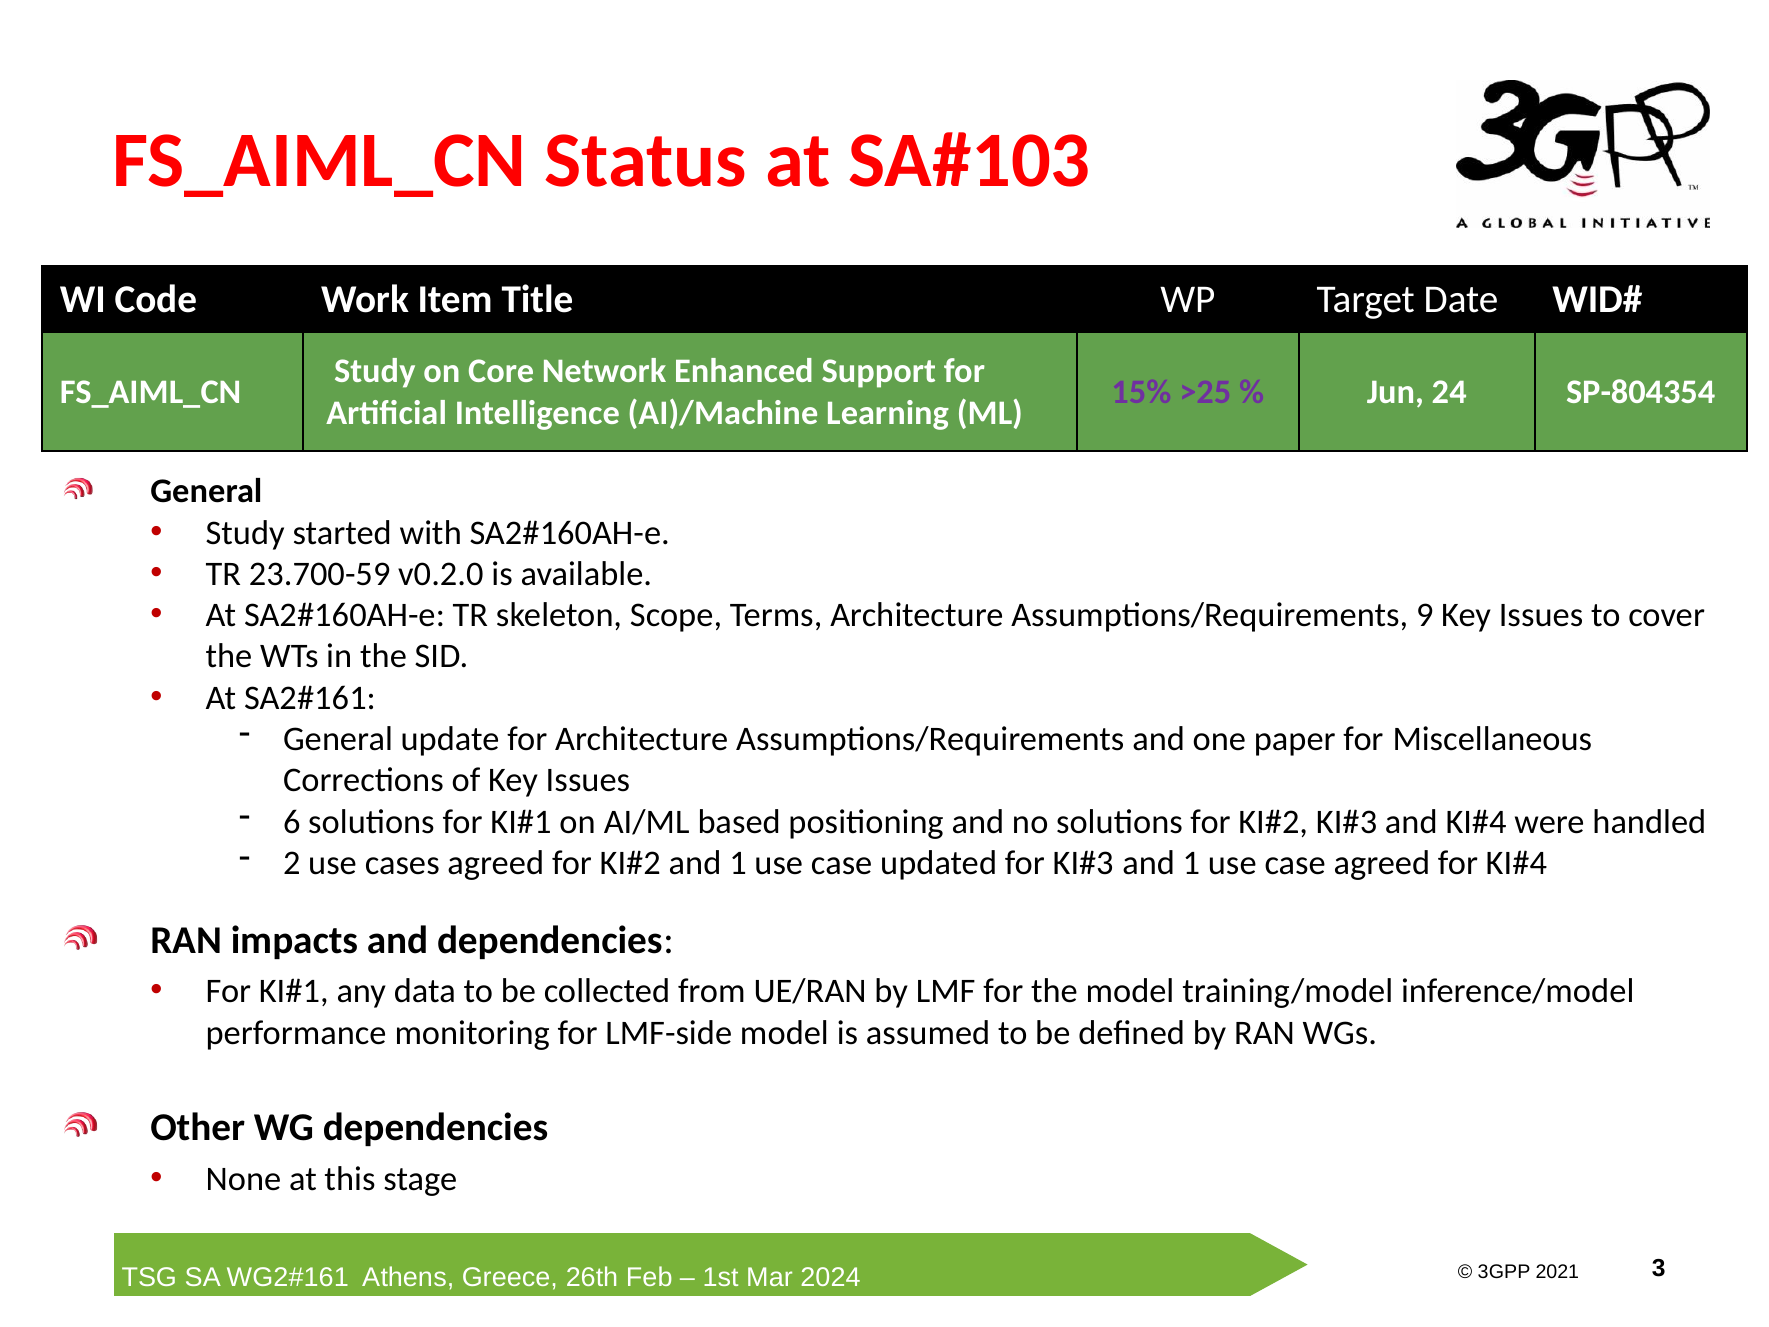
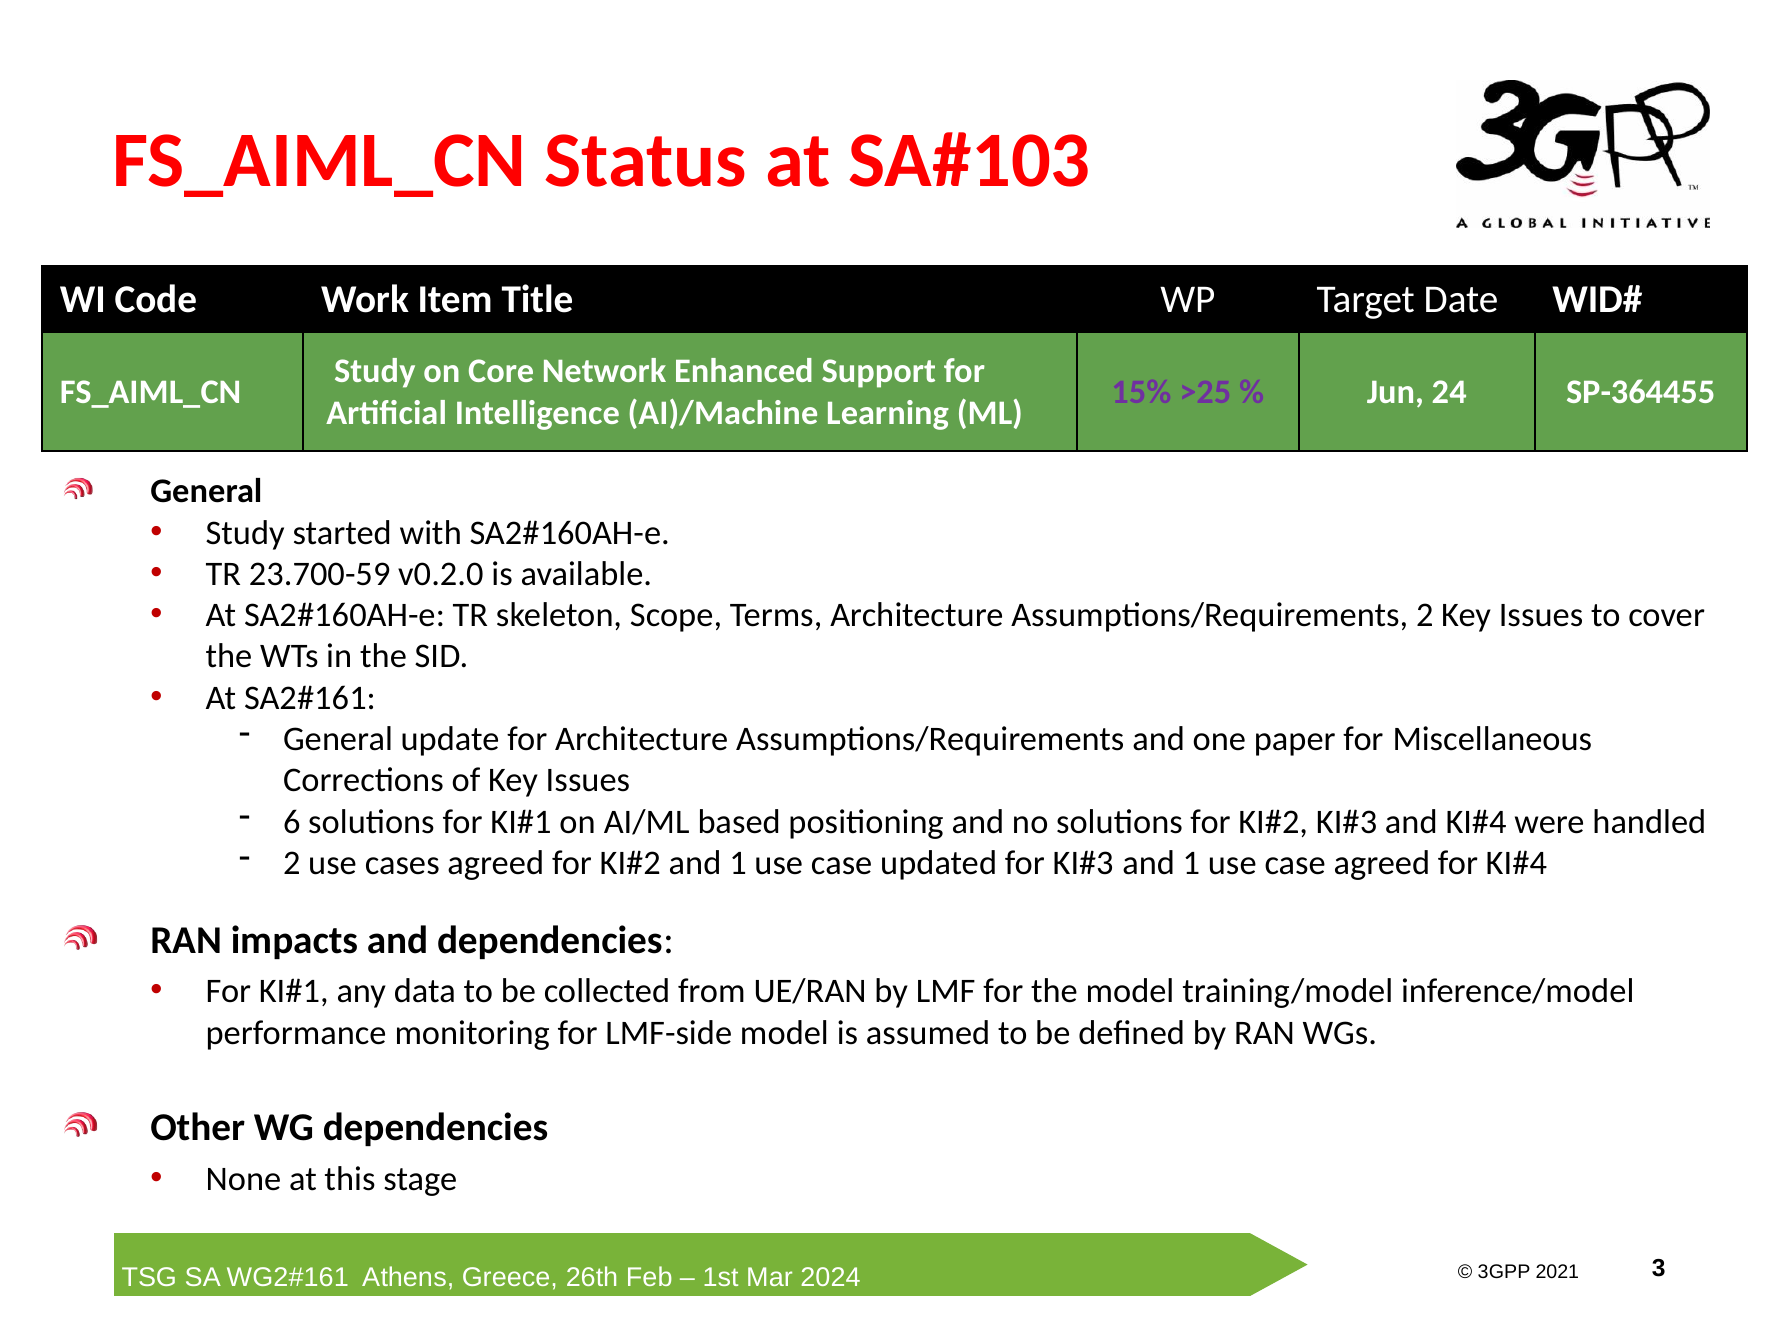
SP-804354: SP-804354 -> SP-364455 (1641, 392)
Assumptions/Requirements 9: 9 -> 2 (1425, 615)
